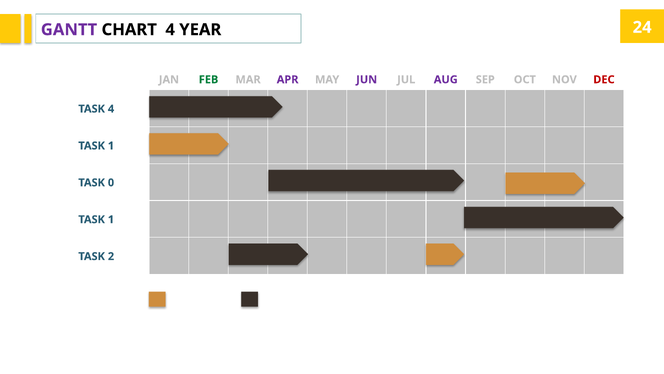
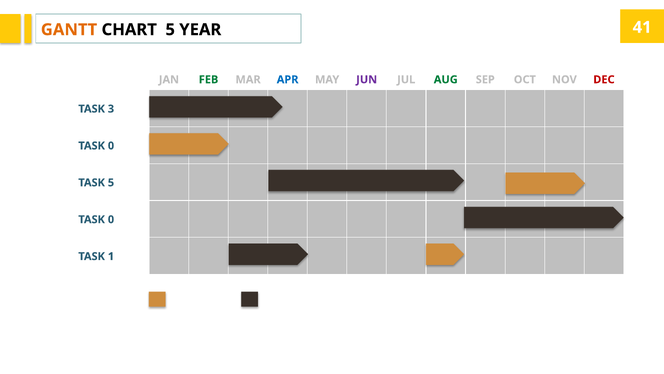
GANTT colour: purple -> orange (69, 30)
CHART 4: 4 -> 5 (170, 30)
24: 24 -> 41 (642, 27)
APR colour: purple -> blue (288, 79)
AUG colour: purple -> green (446, 79)
TASK 4: 4 -> 3 (111, 109)
1: 1 -> 0 (111, 146)
TASK 0: 0 -> 5 (111, 182)
1: 1 -> 0 (111, 219)
TASK 2: 2 -> 1 (111, 256)
